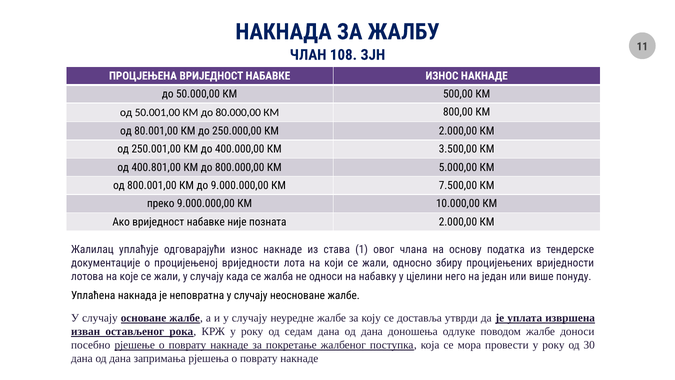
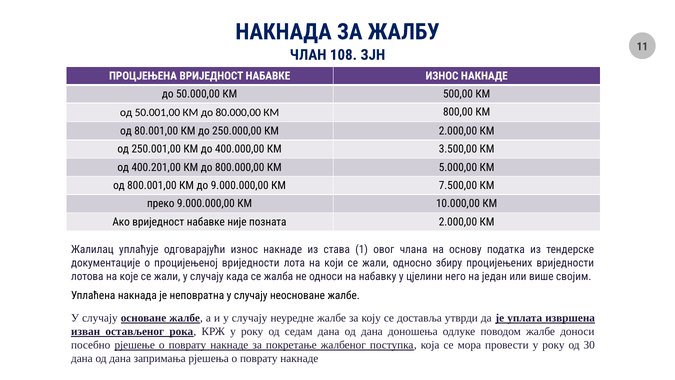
400.801,00: 400.801,00 -> 400.201,00 (156, 167)
понуду: понуду -> својим (574, 276)
